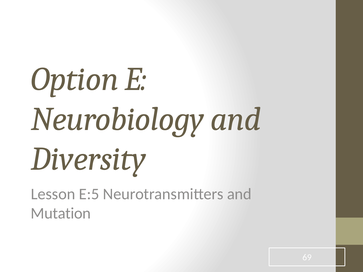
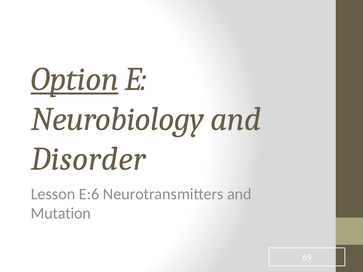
Option underline: none -> present (75, 79)
Diversity: Diversity -> Disorder (88, 159)
E:5: E:5 -> E:6 (89, 194)
